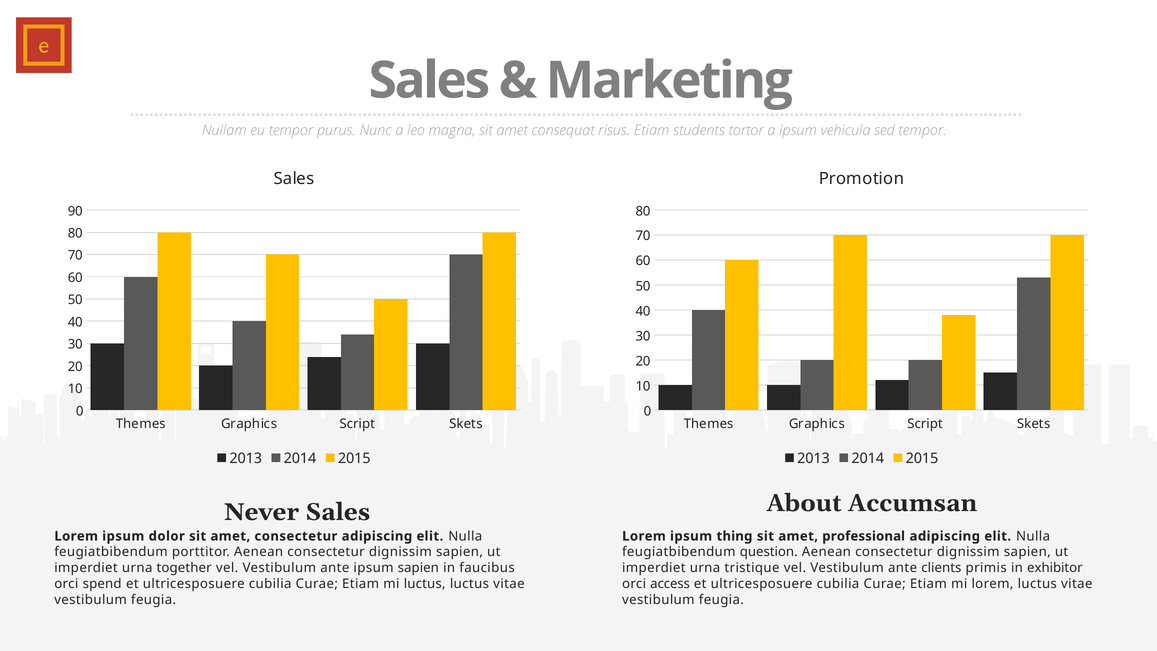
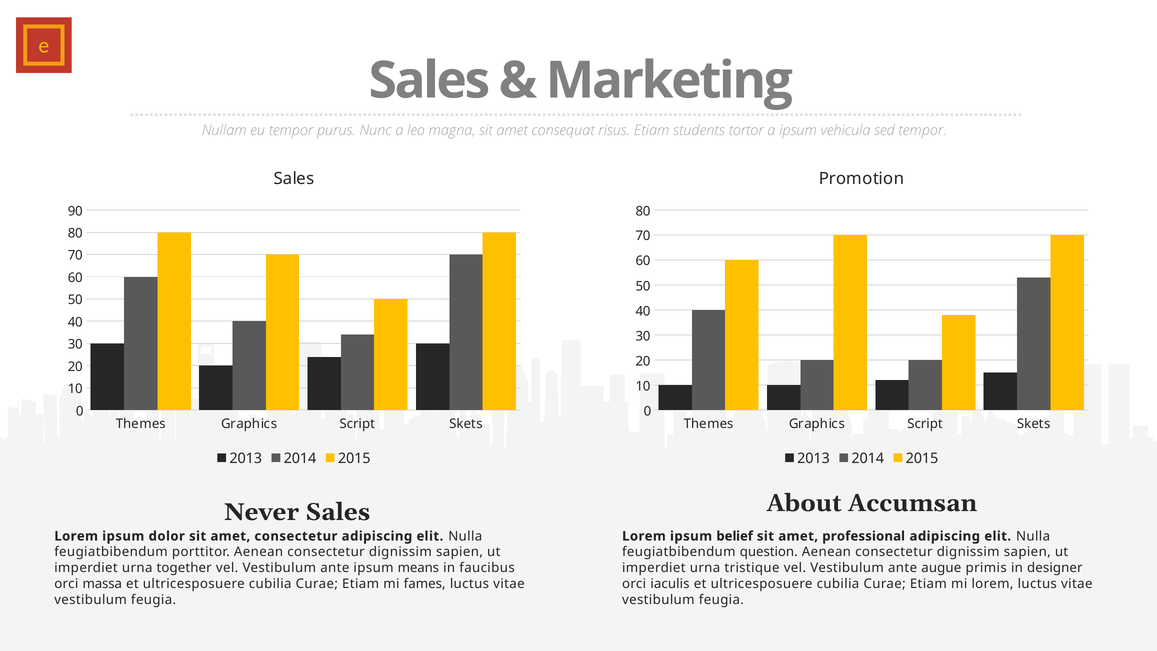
thing: thing -> belief (735, 536)
ipsum sapien: sapien -> means (418, 568)
clients: clients -> augue (941, 568)
exhibitor: exhibitor -> designer (1055, 568)
spend: spend -> massa (102, 584)
mi luctus: luctus -> fames (425, 584)
access: access -> iaculis (670, 584)
